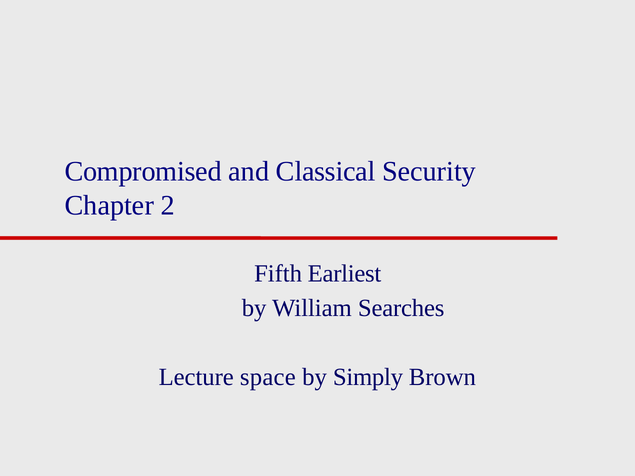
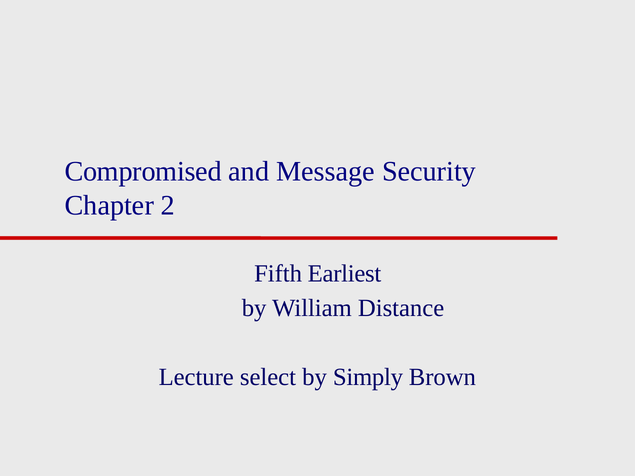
Classical: Classical -> Message (326, 172)
Searches: Searches -> Distance (401, 308)
space: space -> select (268, 378)
